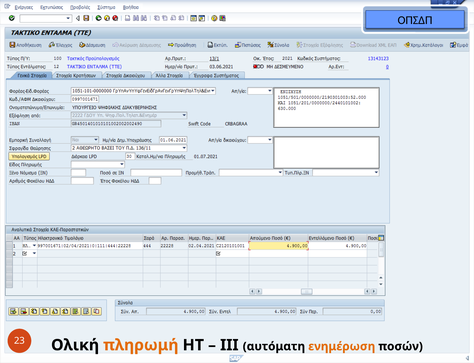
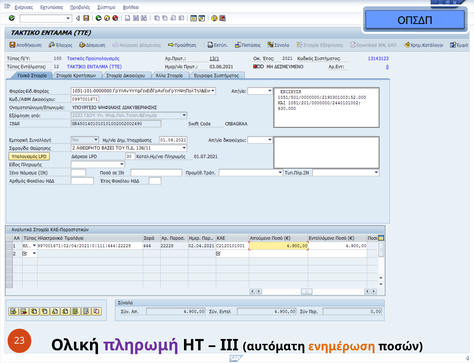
πληρωμή colour: orange -> purple (141, 345)
